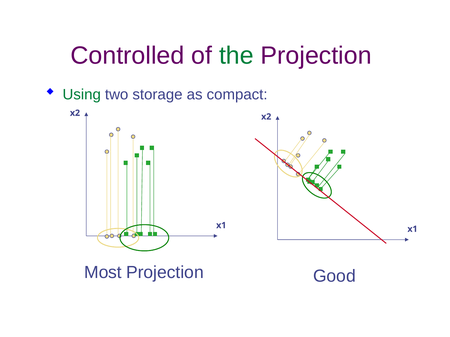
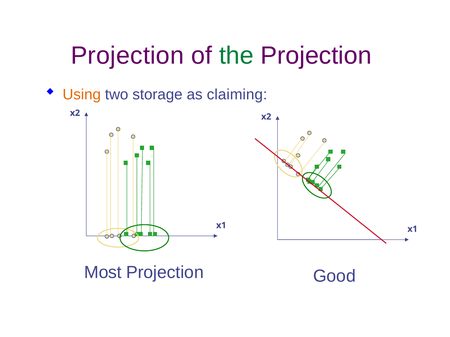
Controlled: Controlled -> Projection (127, 56)
Using colour: green -> orange (82, 95)
compact: compact -> claiming (237, 95)
